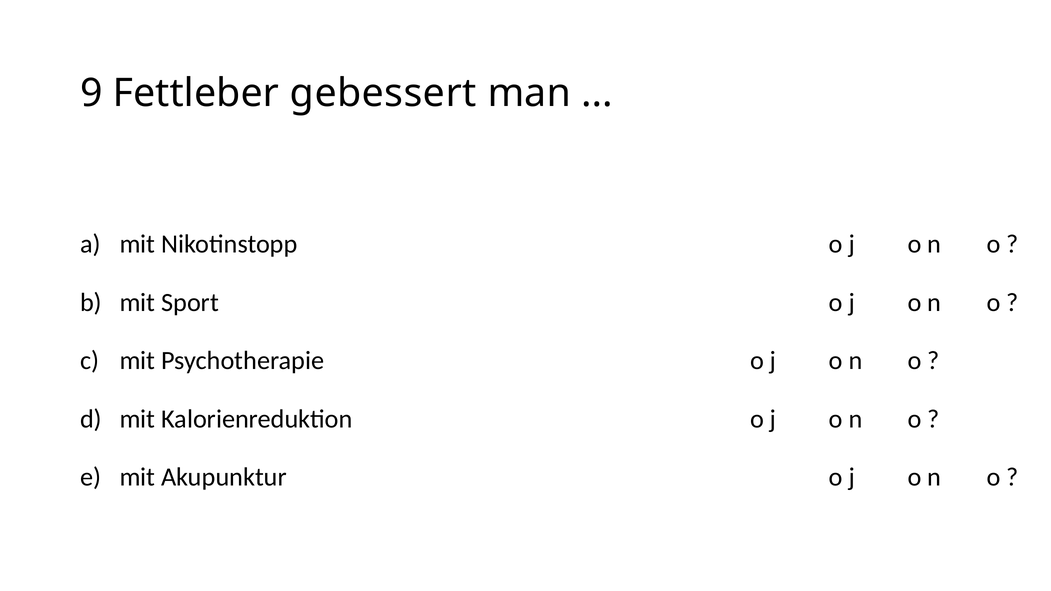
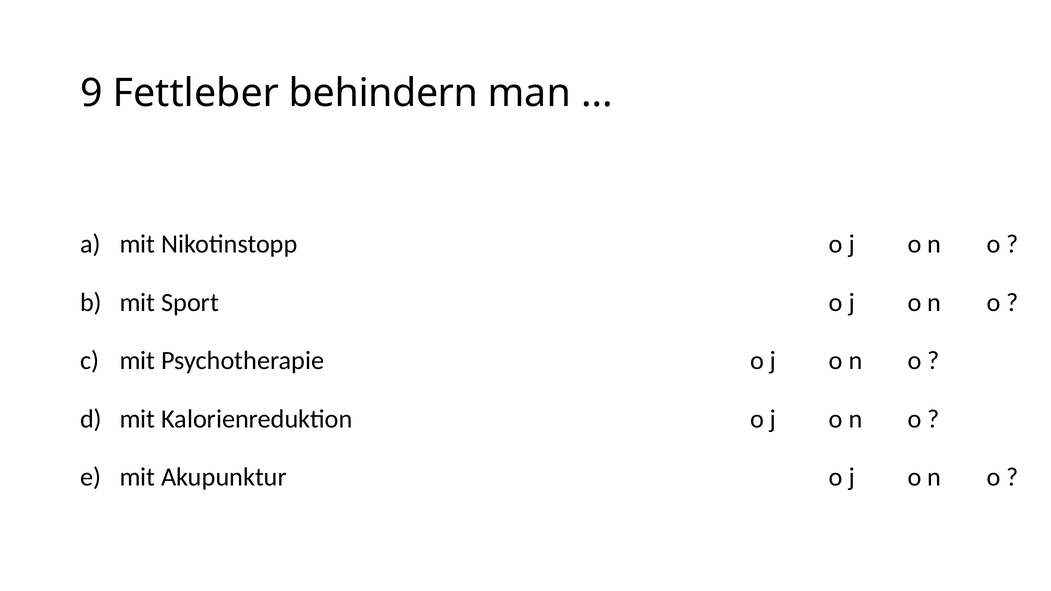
gebessert: gebessert -> behindern (384, 93)
